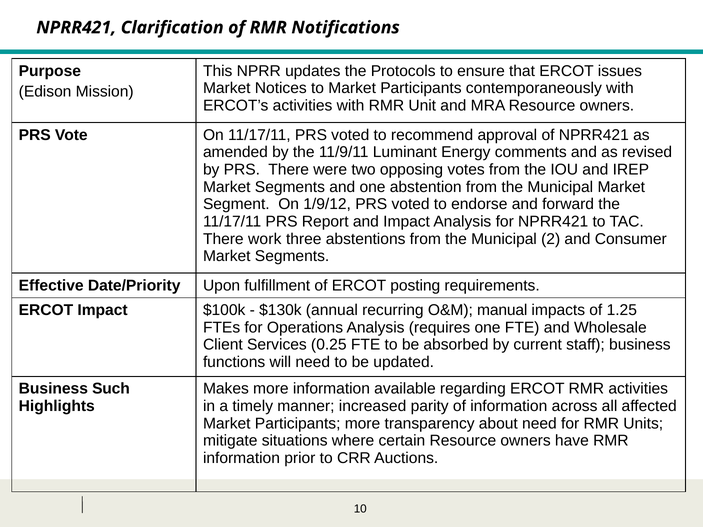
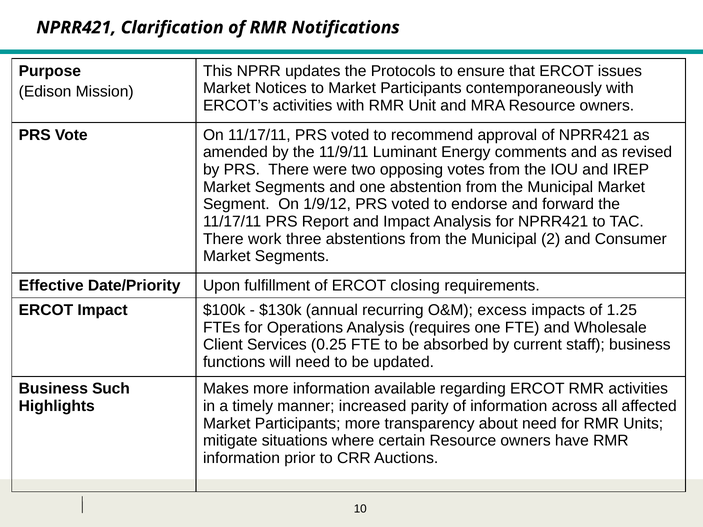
posting: posting -> closing (415, 286)
manual: manual -> excess (502, 310)
